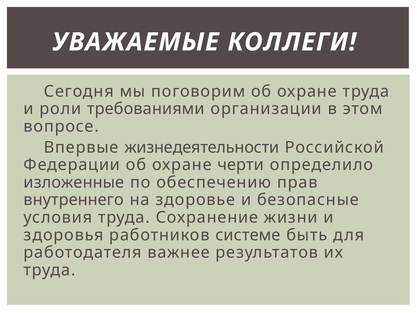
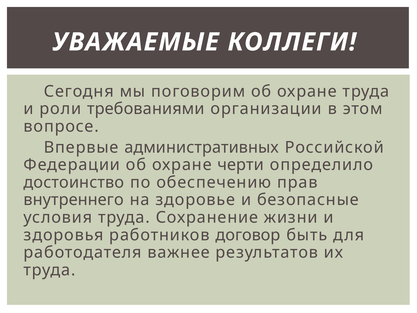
жизнедеятельности: жизнедеятельности -> административных (202, 147)
изложенные: изложенные -> достоинство (74, 182)
системе: системе -> договор (248, 235)
